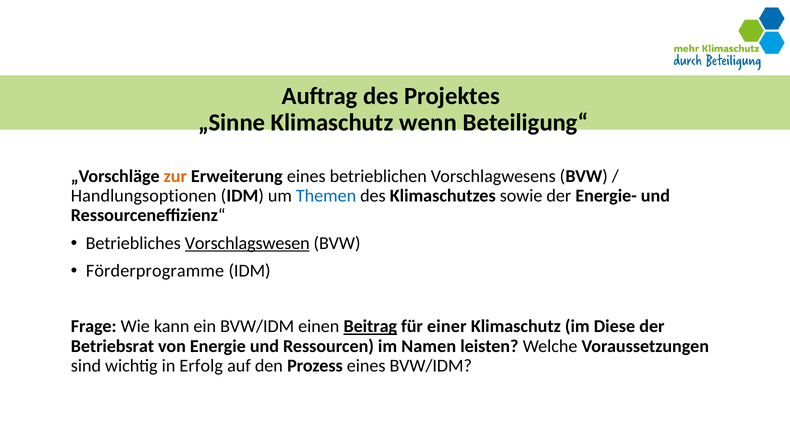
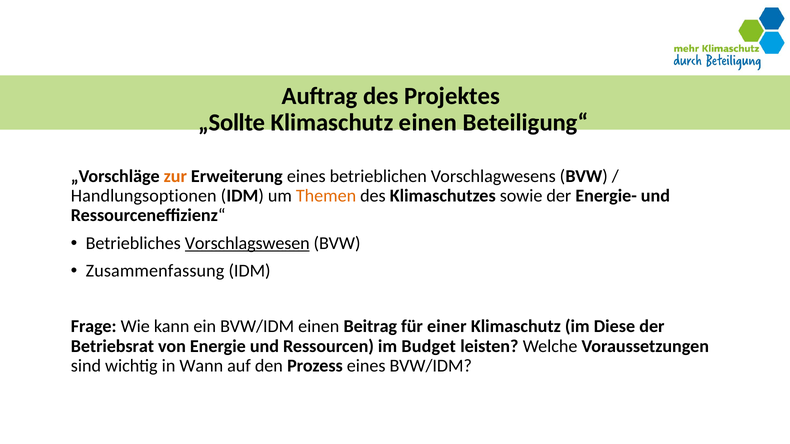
„Sinne: „Sinne -> „Sollte (232, 123)
Klimaschutz wenn: wenn -> einen (428, 123)
Themen colour: blue -> orange (326, 196)
Förderprogramme: Förderprogramme -> Zusammenfassung (155, 271)
Beitrag underline: present -> none (370, 327)
Namen: Namen -> Budget (429, 346)
Erfolg: Erfolg -> Wann (201, 366)
